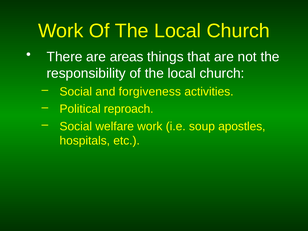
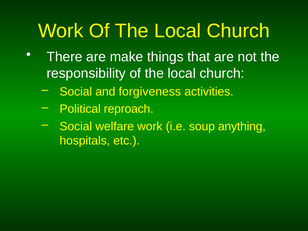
areas: areas -> make (127, 57)
apostles: apostles -> anything (242, 126)
